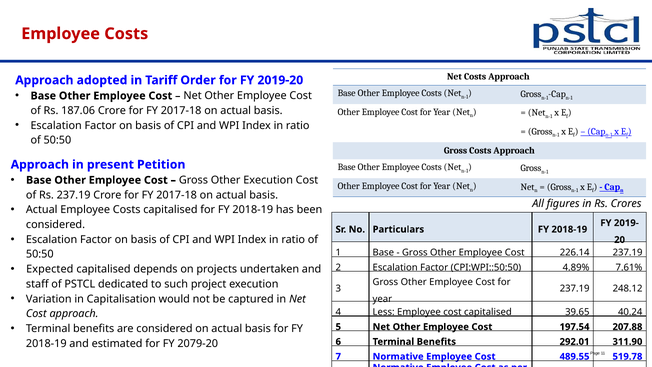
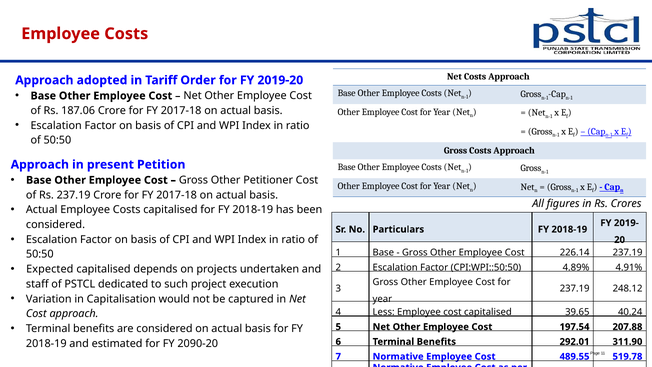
Other Execution: Execution -> Petitioner (268, 180)
7.61%: 7.61% -> 4.91% (629, 267)
2079-20: 2079-20 -> 2090-20 (198, 343)
